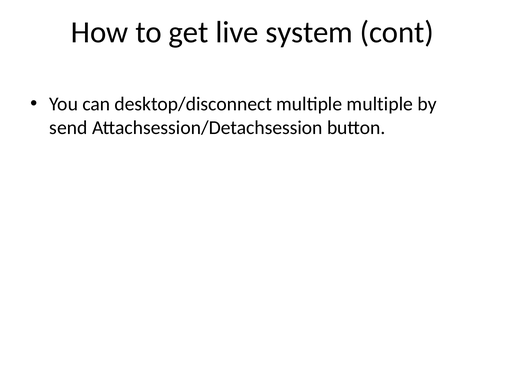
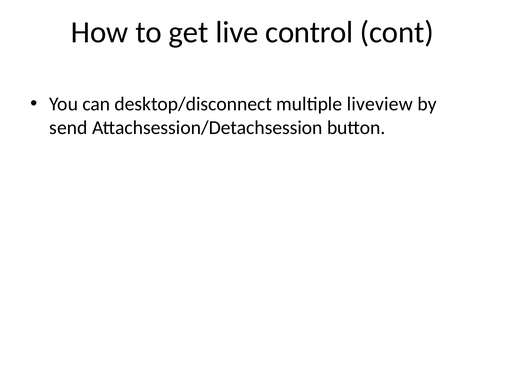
system: system -> control (309, 32)
multiple multiple: multiple -> liveview (380, 104)
